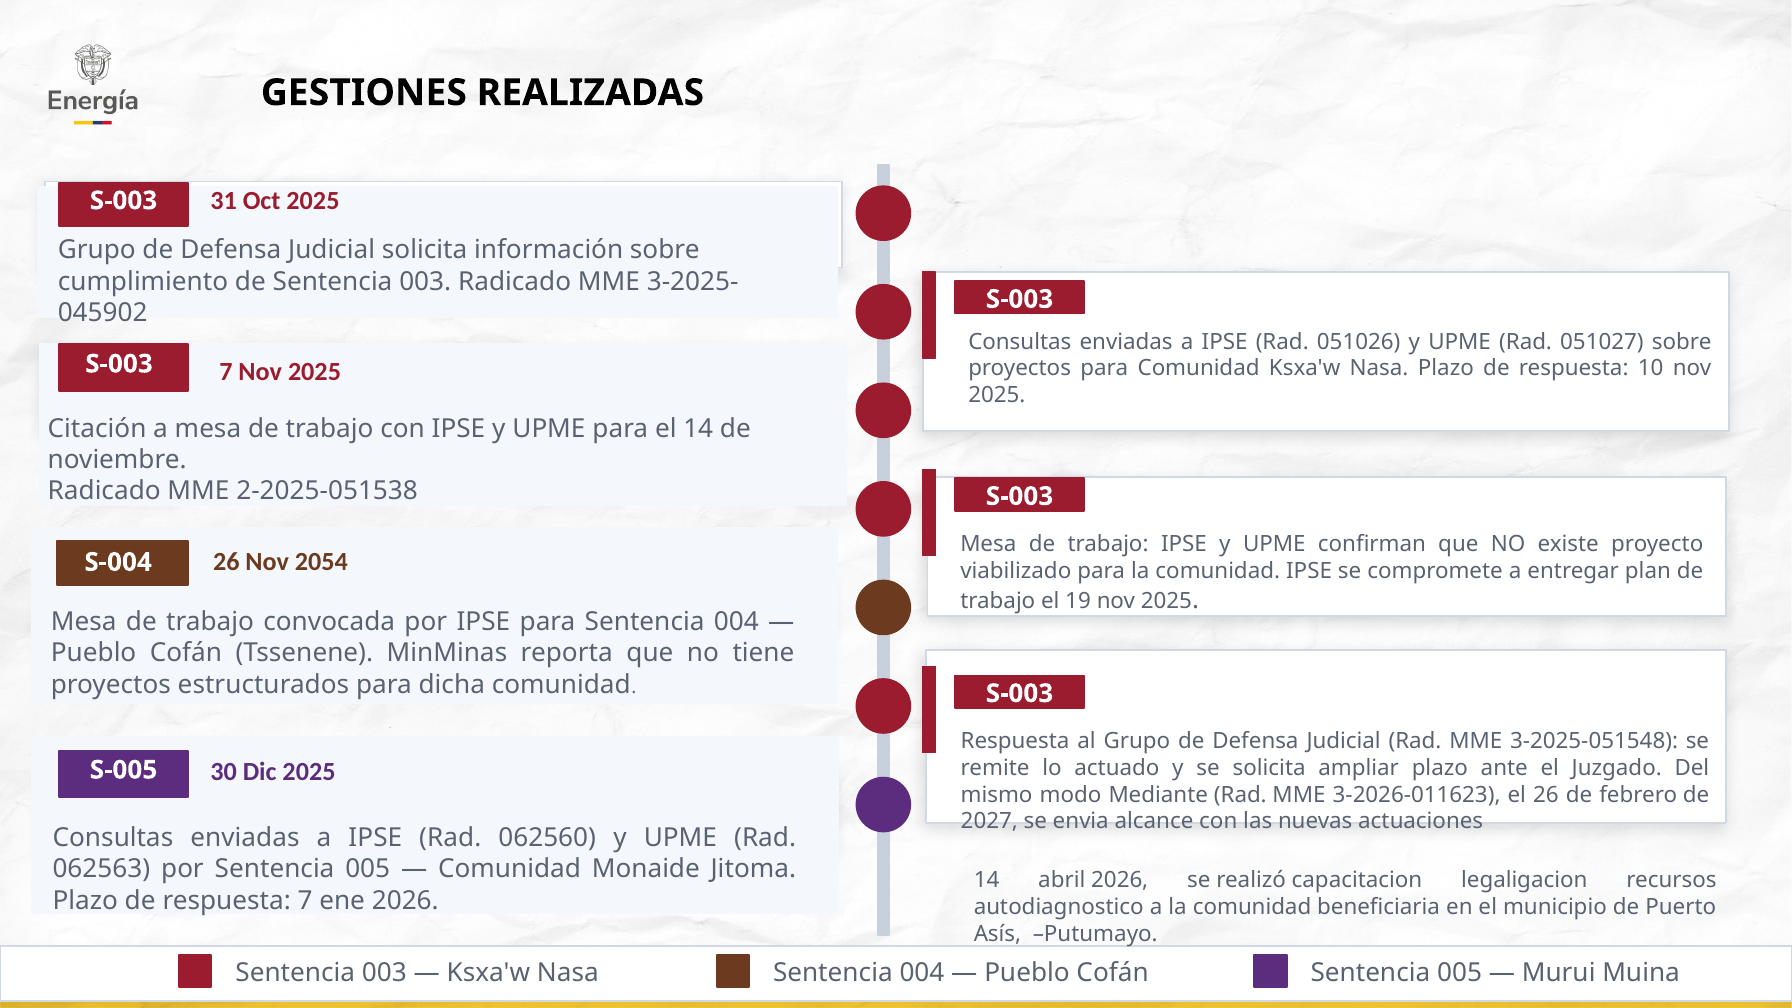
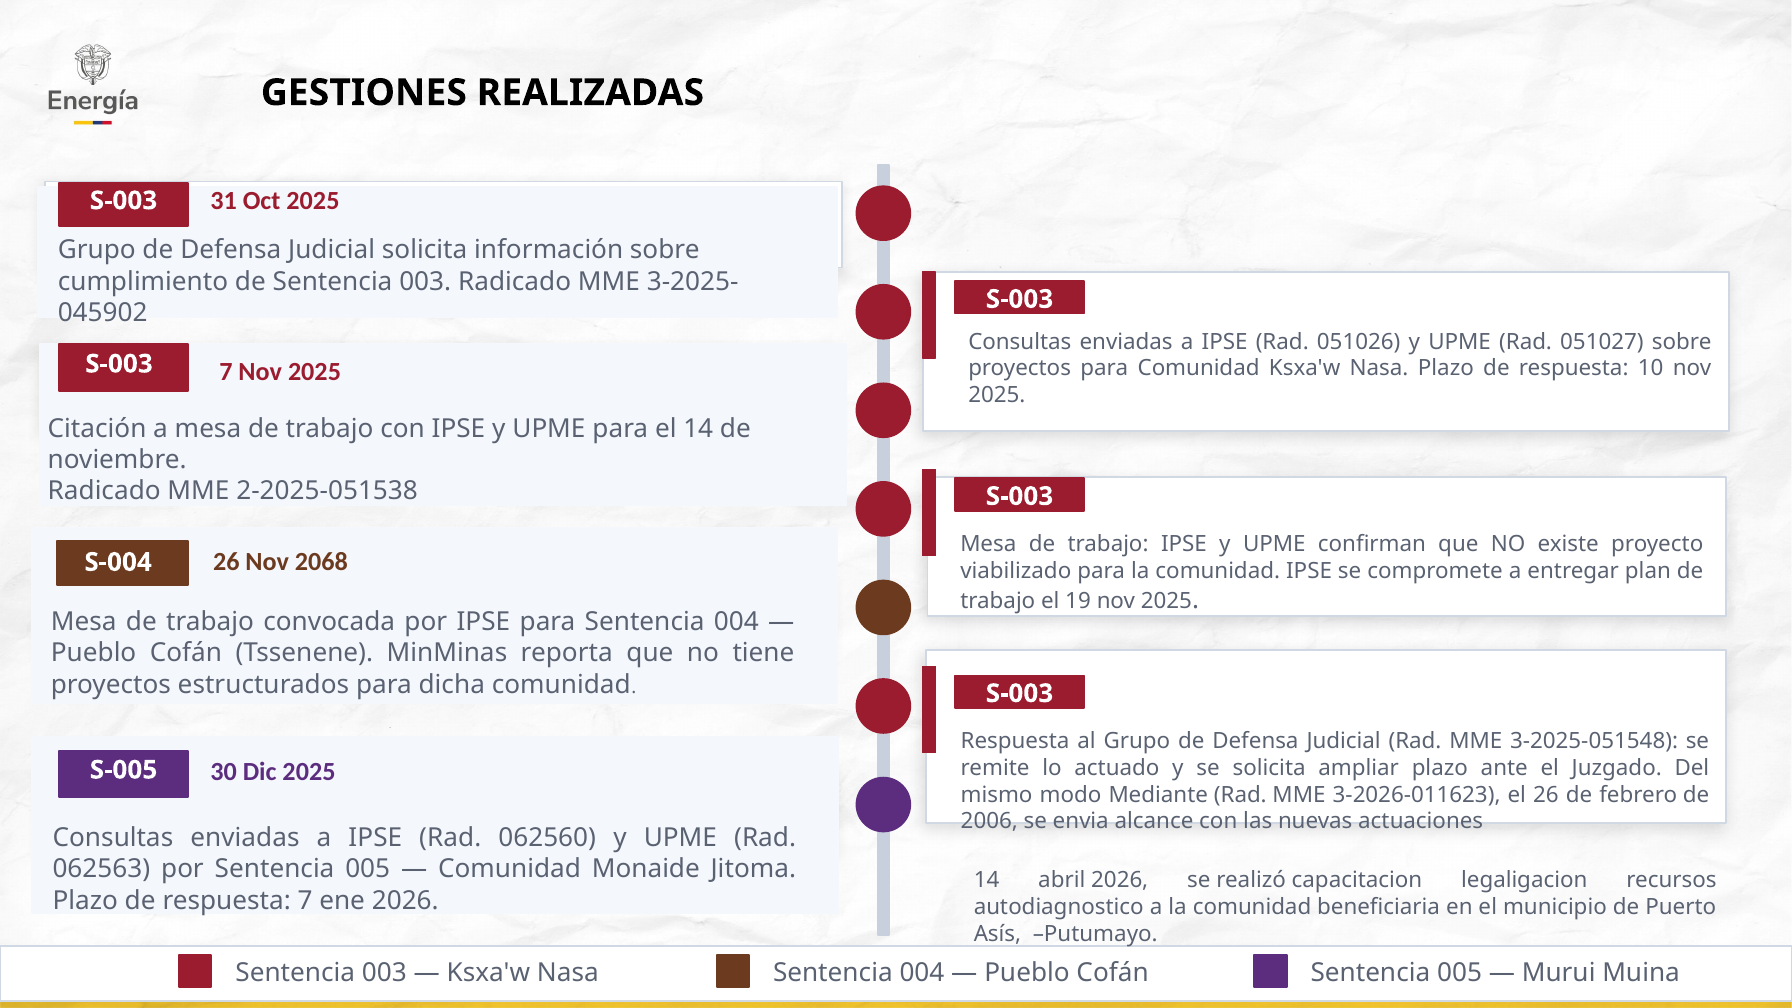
2054: 2054 -> 2068 (321, 562)
2027: 2027 -> 2006 (989, 822)
